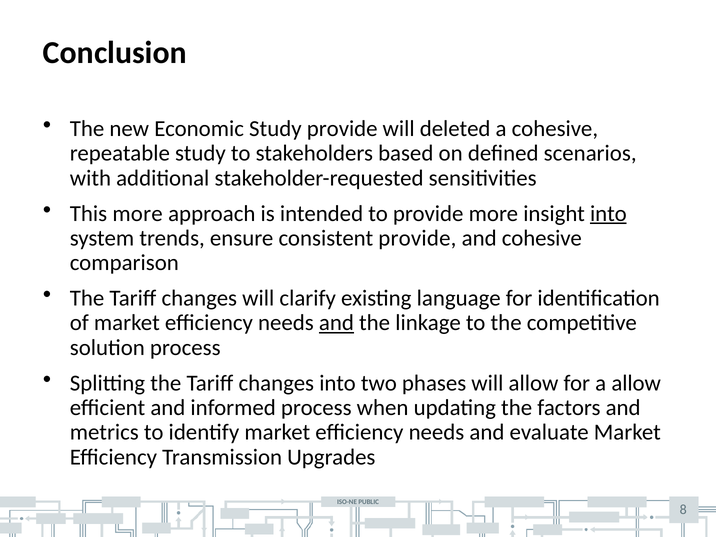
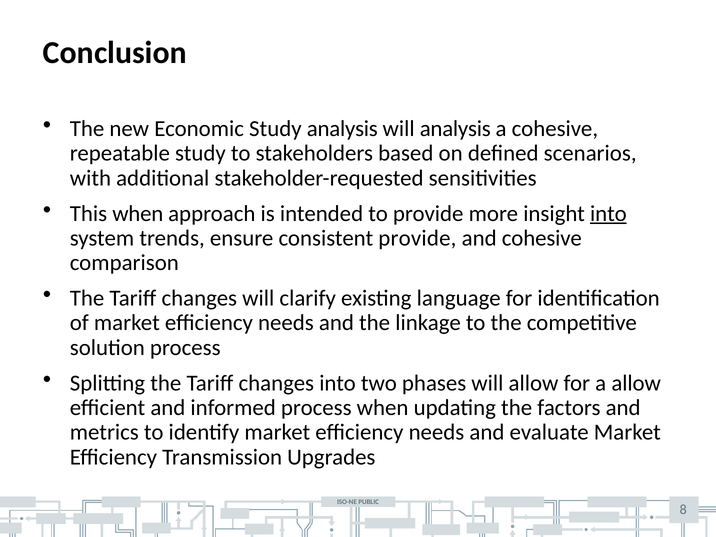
Study provide: provide -> analysis (342, 129)
will deleted: deleted -> analysis (455, 129)
This more: more -> when (138, 213)
and underline: present -> none (336, 323)
